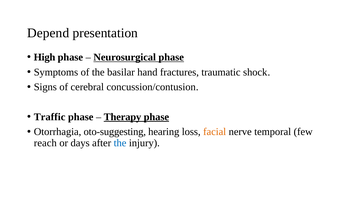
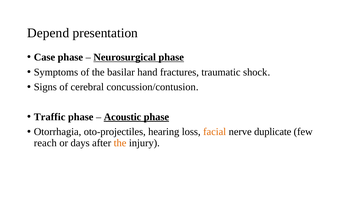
High: High -> Case (44, 57)
Therapy: Therapy -> Acoustic (122, 117)
oto-suggesting: oto-suggesting -> oto-projectiles (115, 132)
temporal: temporal -> duplicate (273, 132)
the colour: blue -> orange (120, 143)
